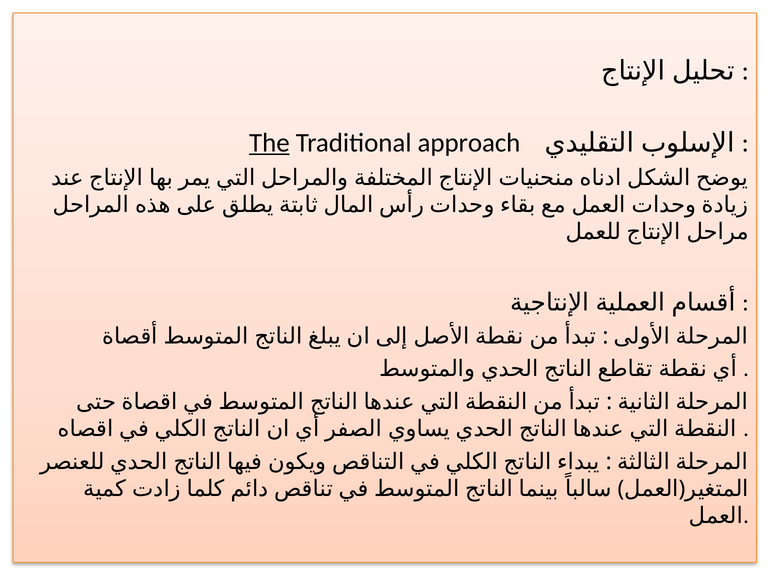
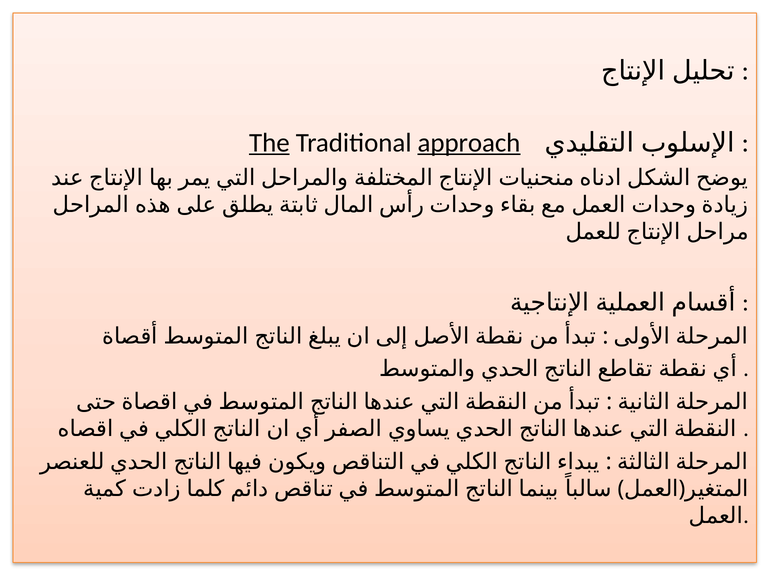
approach underline: none -> present (469, 143)
